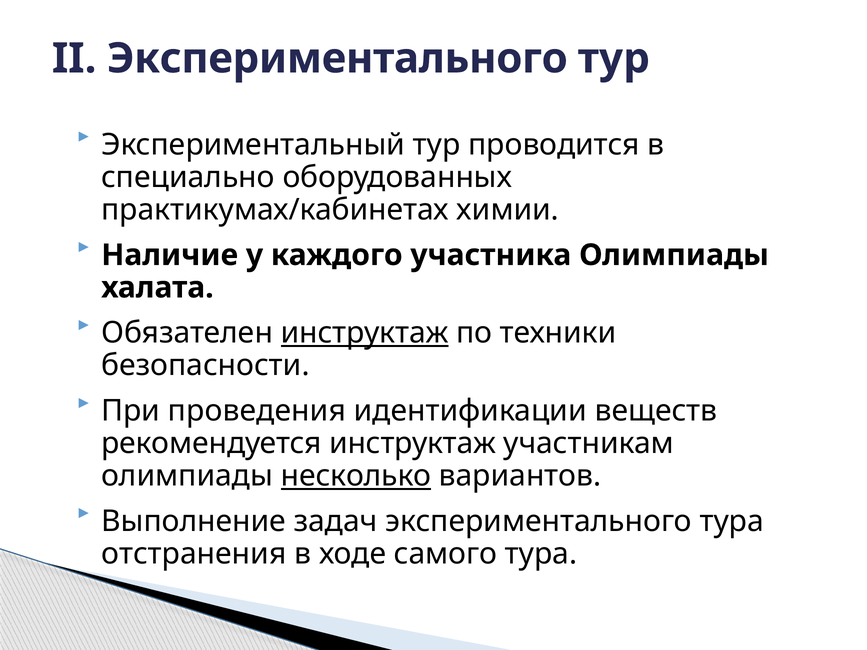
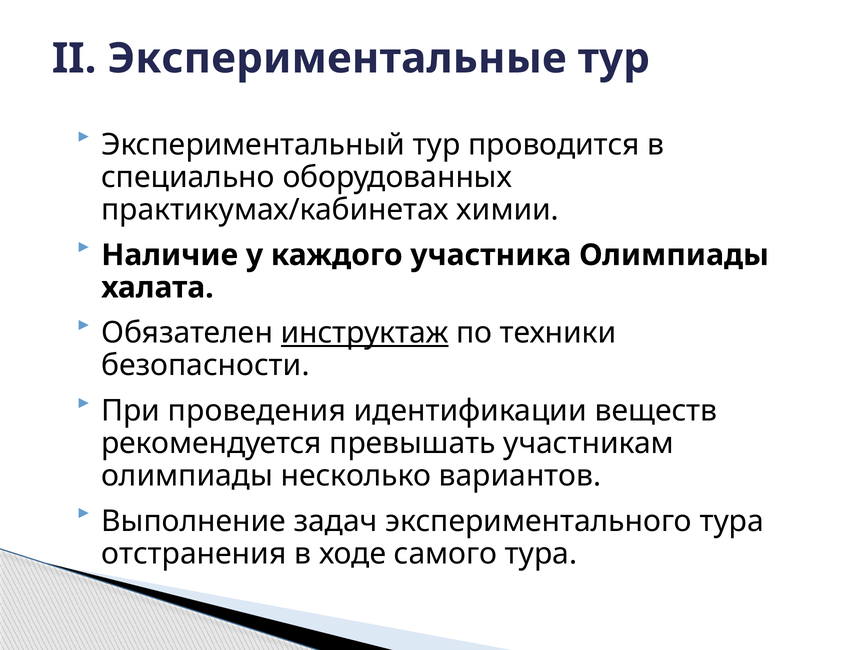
II Экспериментального: Экспериментального -> Экспериментальные (337, 59)
рекомендуется инструктаж: инструктаж -> превышать (413, 444)
несколько underline: present -> none (356, 476)
